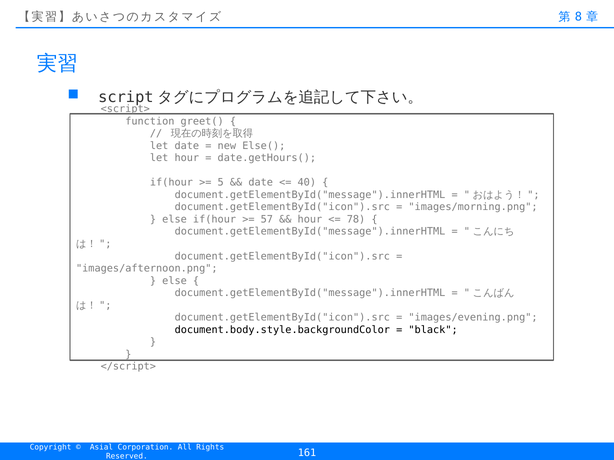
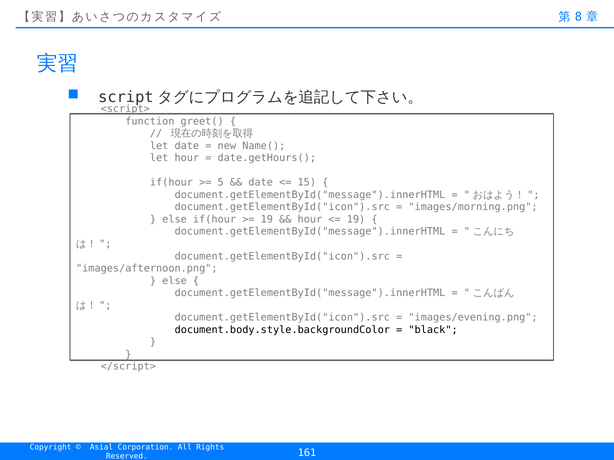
Else(: Else( -> Name( (264, 146)
40: 40 -> 15 (307, 183)
57: 57 -> 19 (267, 220)
78: 78 -> 19 (356, 220)
